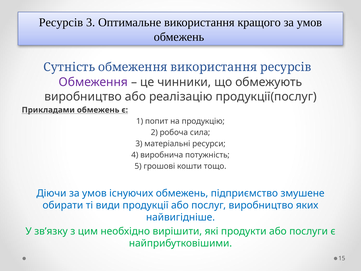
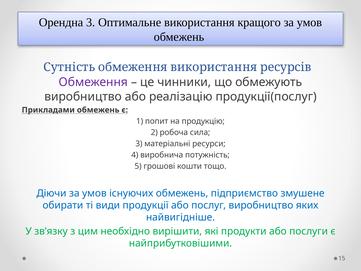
Ресурсів: Ресурсів -> Орендна (61, 22)
